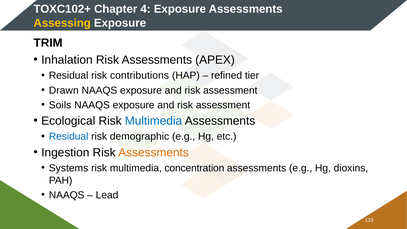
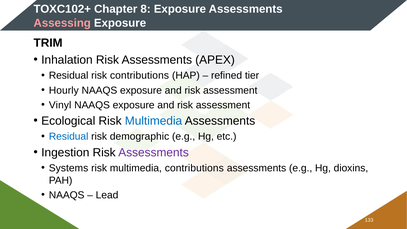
4: 4 -> 8 (146, 9)
Assessing colour: yellow -> pink (62, 23)
Drawn: Drawn -> Hourly (64, 90)
Soils: Soils -> Vinyl (60, 105)
Assessments colour: orange -> purple (154, 152)
multimedia concentration: concentration -> contributions (194, 168)
